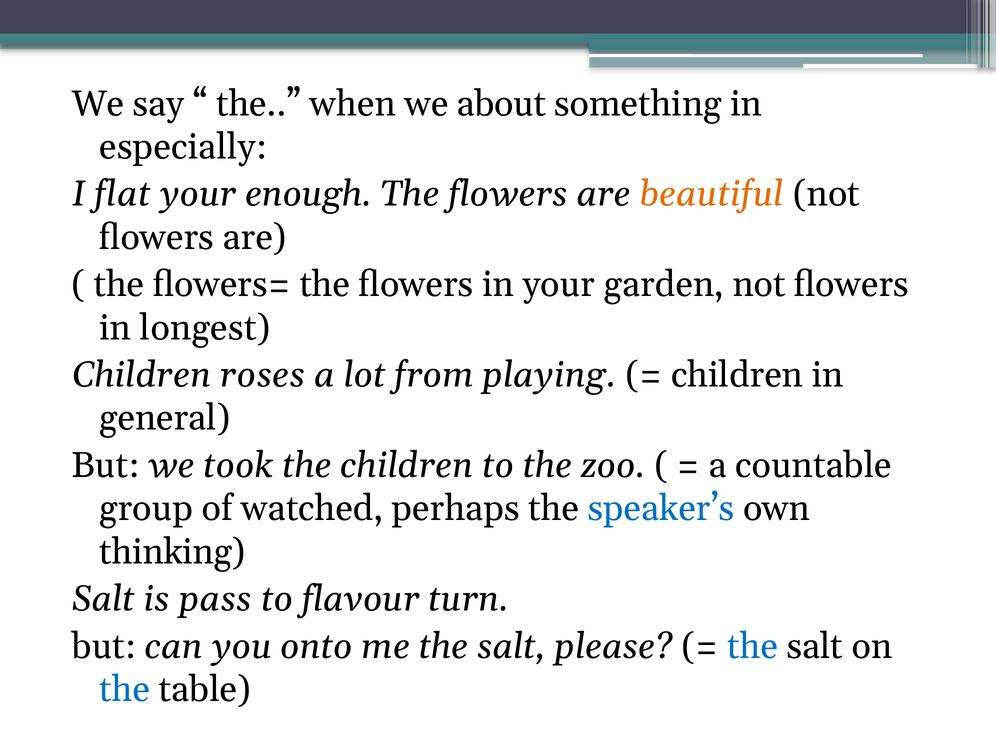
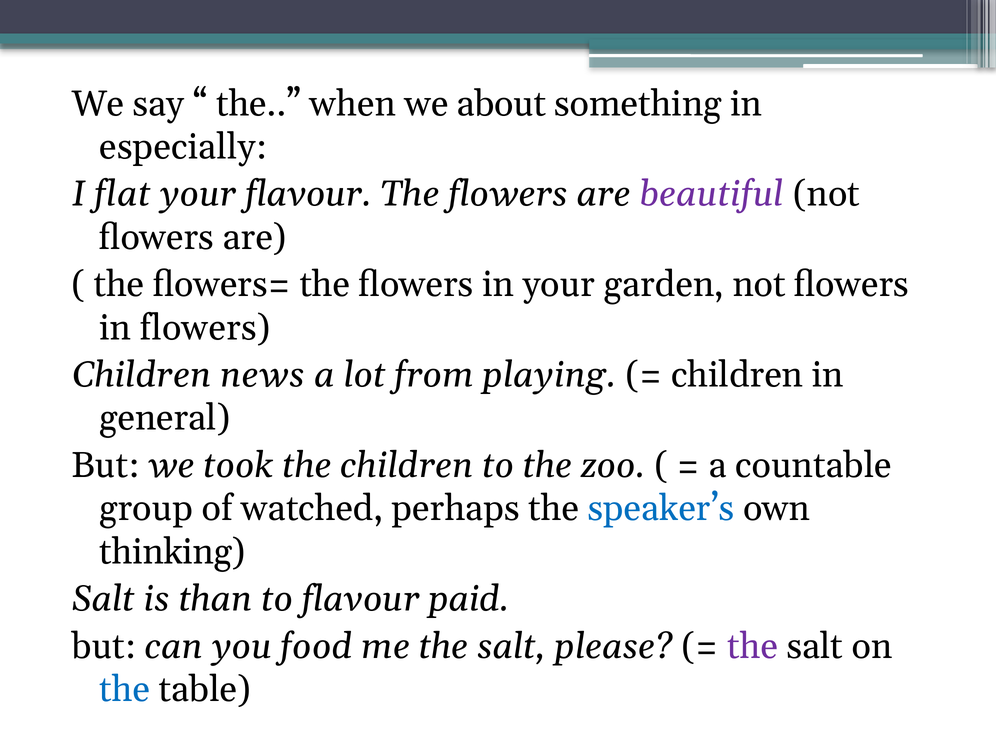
your enough: enough -> flavour (308, 194)
beautiful colour: orange -> purple (712, 194)
in longest: longest -> flowers (205, 328)
roses: roses -> news (263, 375)
pass: pass -> than (216, 599)
turn: turn -> paid (469, 599)
onto: onto -> food (316, 646)
the colour: blue -> purple (753, 646)
